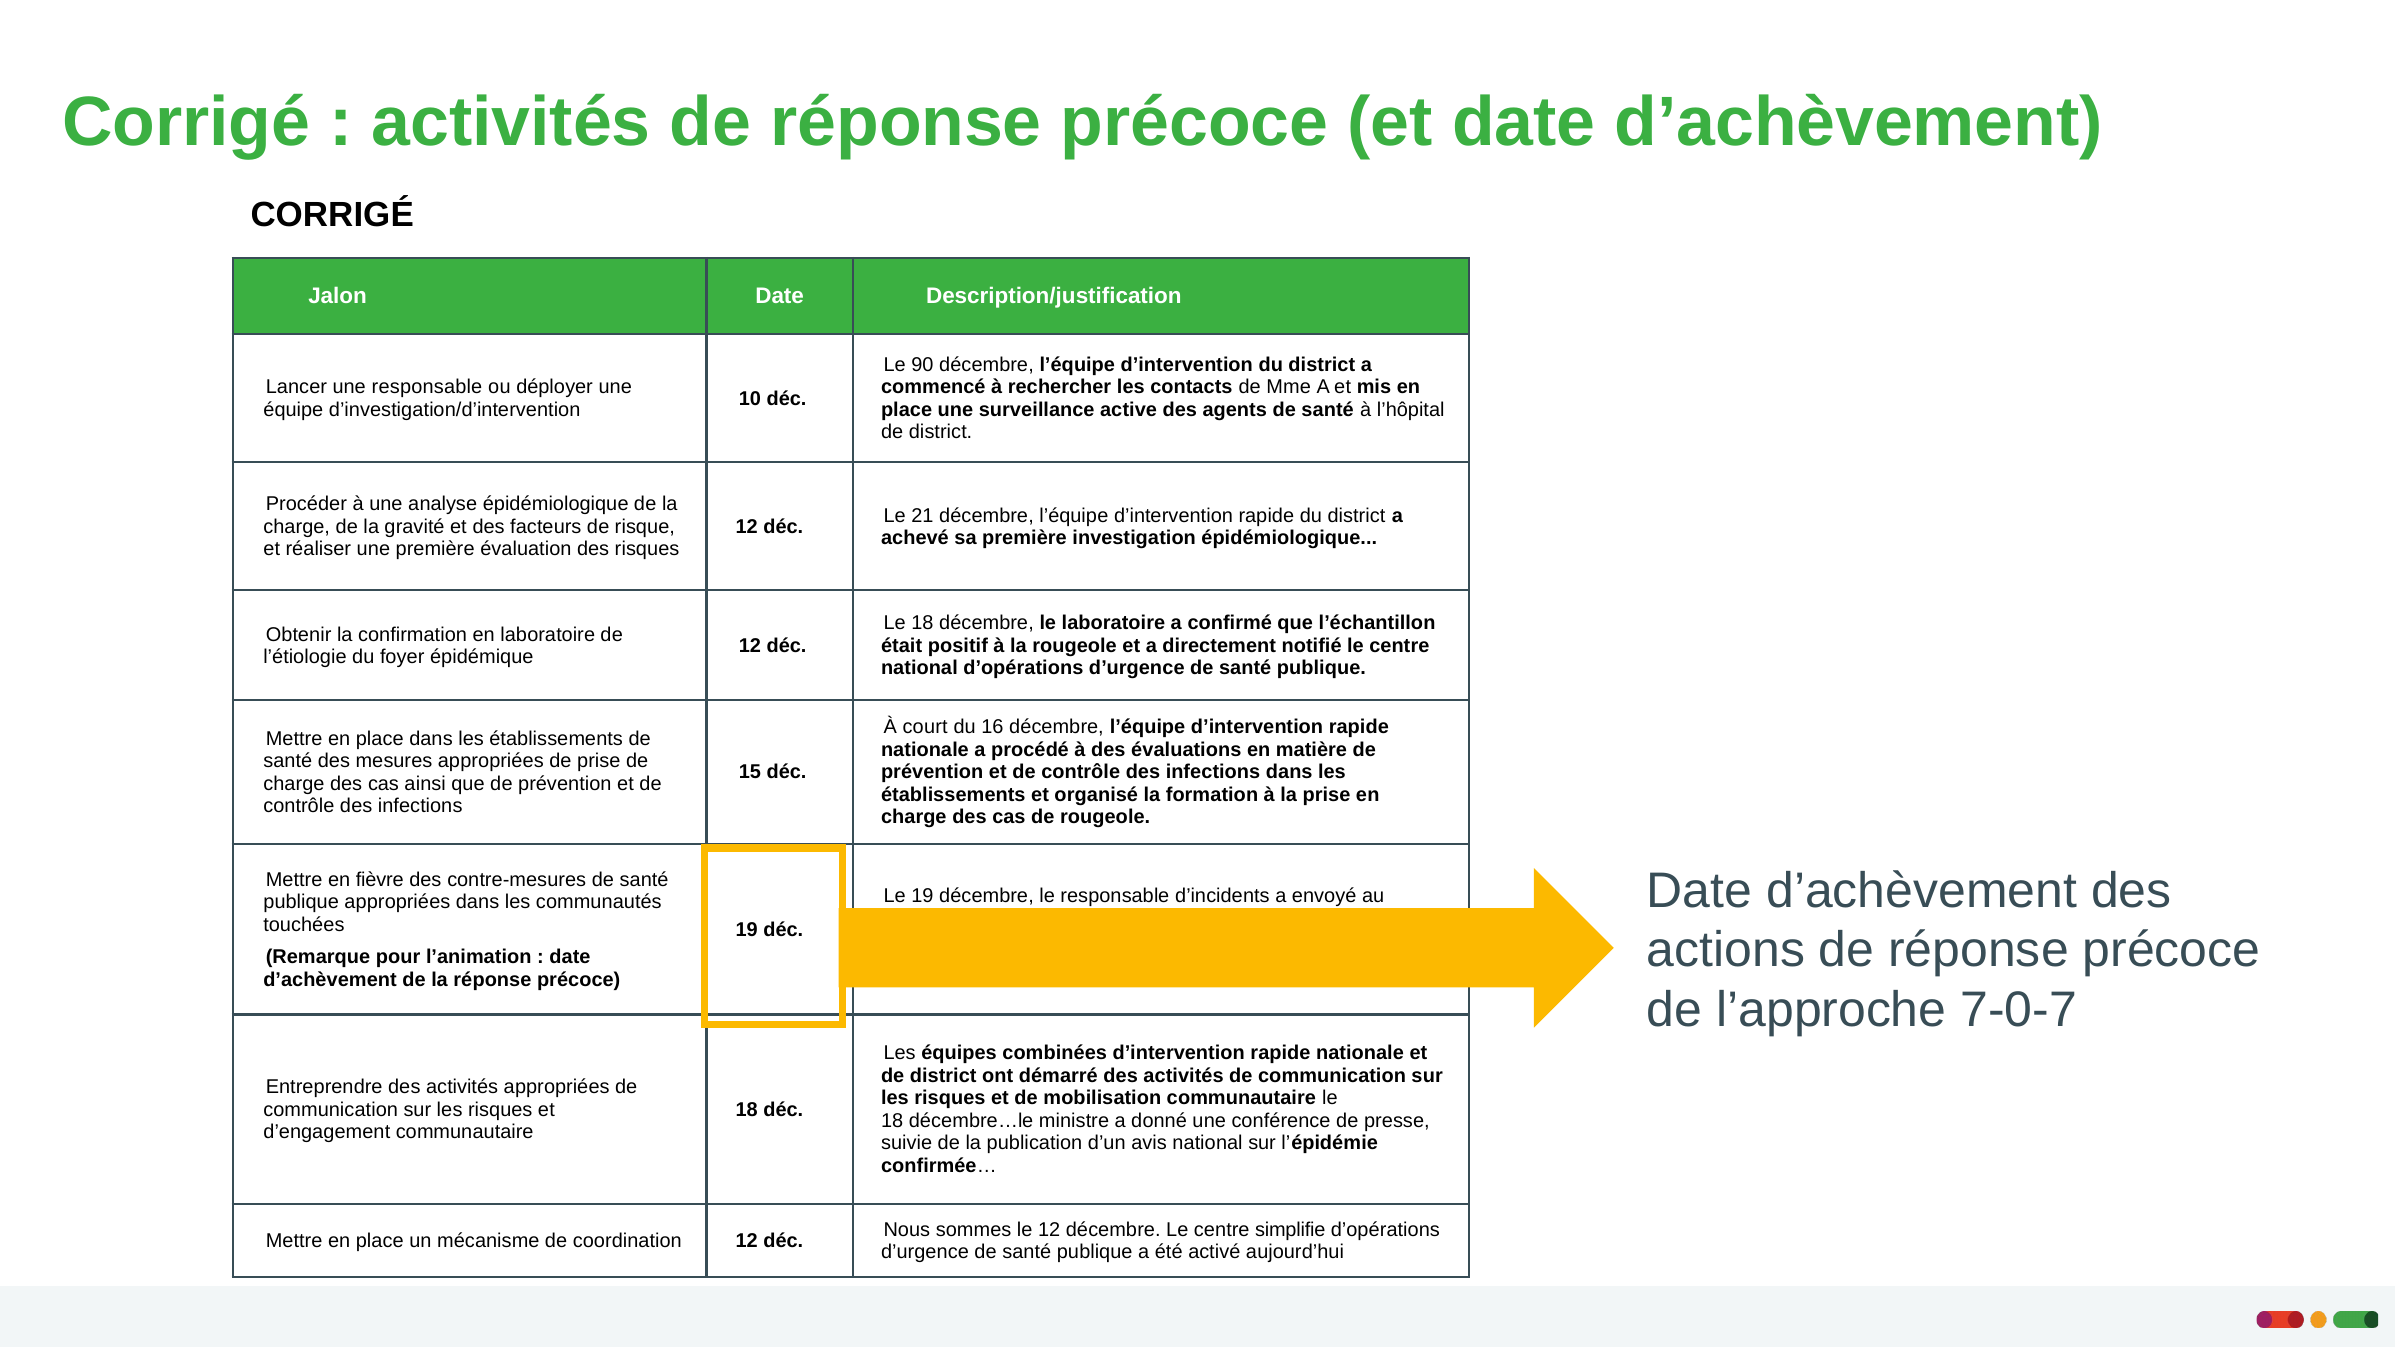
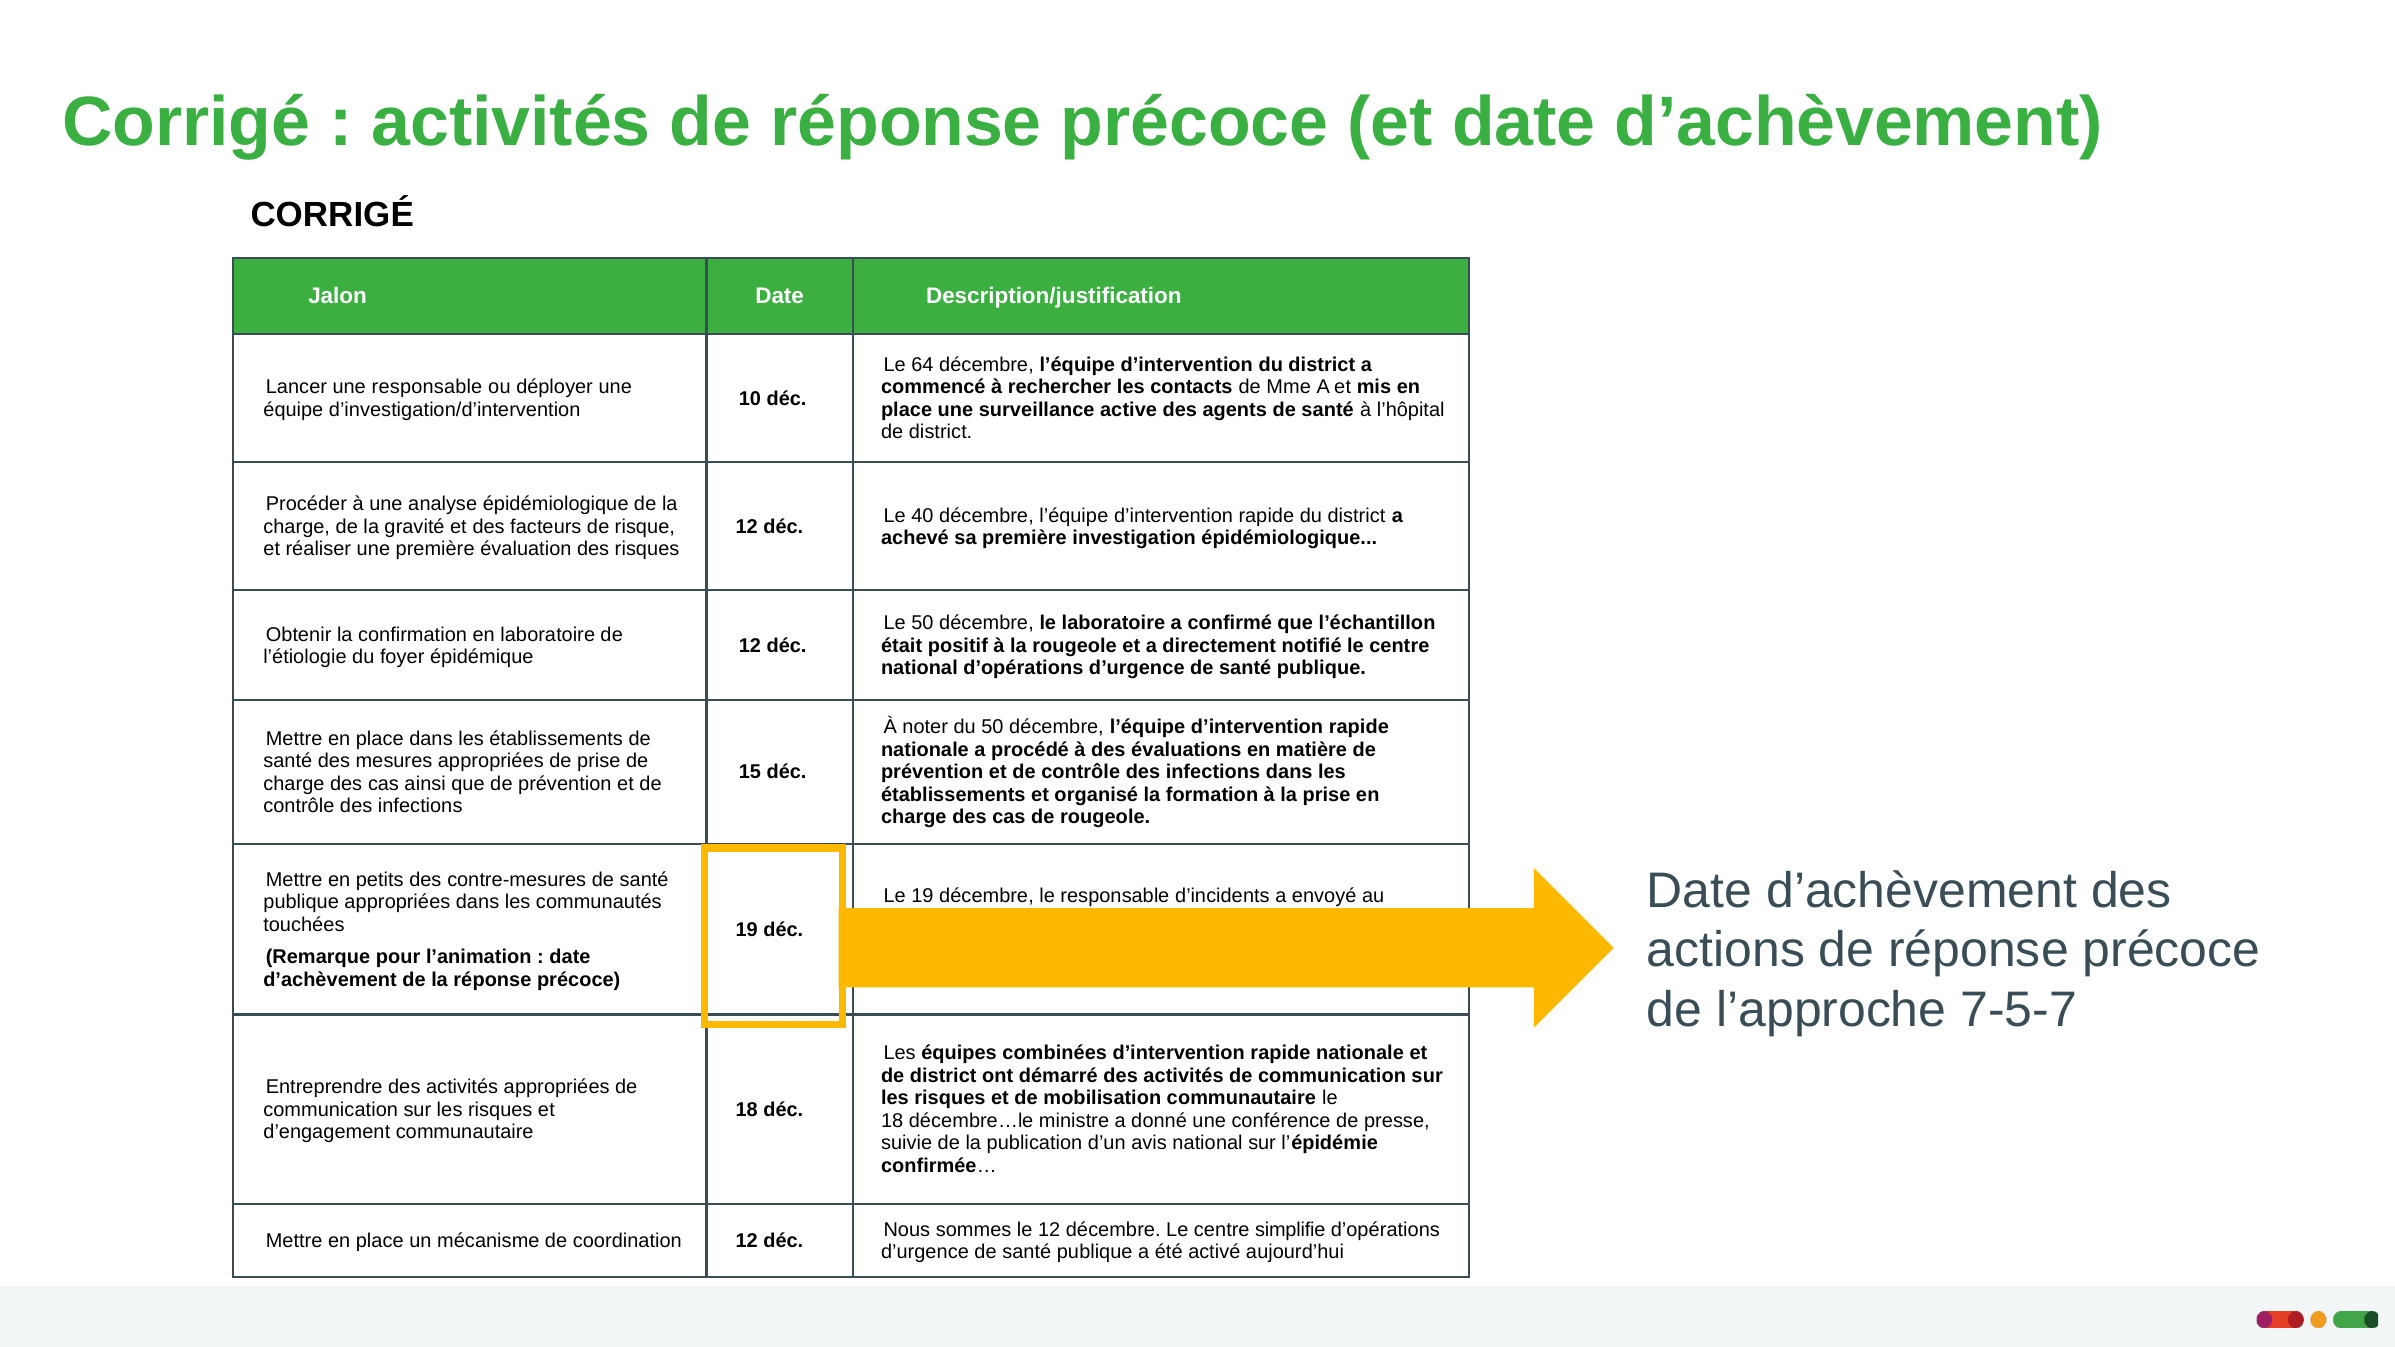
90: 90 -> 64 (923, 365)
21: 21 -> 40 (923, 516)
18: 18 -> 50 (923, 623)
court: court -> noter (925, 727)
du 16: 16 -> 50 (992, 727)
fièvre: fièvre -> petits (380, 880)
7-0-7: 7-0-7 -> 7-5-7 (2019, 1010)
